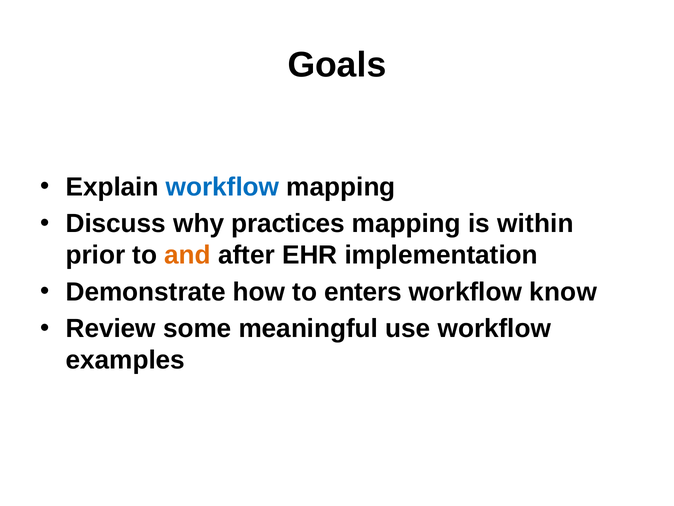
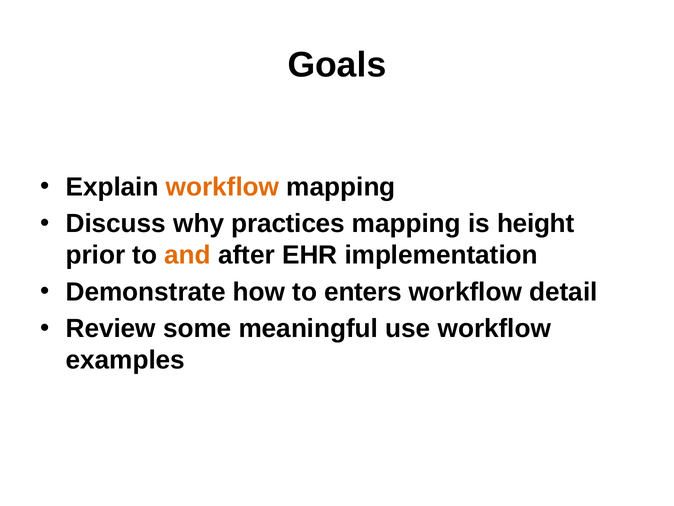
workflow colour: blue -> orange (223, 187)
within: within -> height (536, 224)
know: know -> detail (563, 292)
